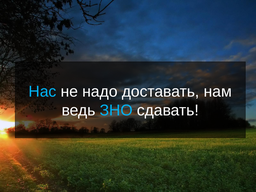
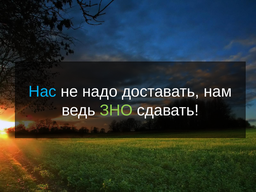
ЗНО colour: light blue -> light green (116, 110)
